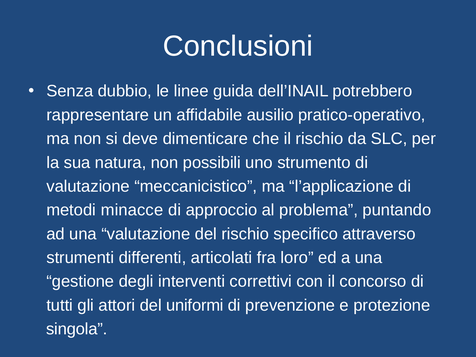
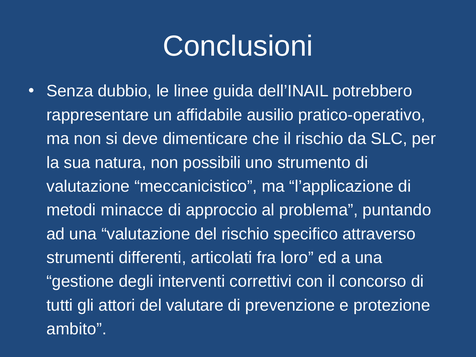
uniformi: uniformi -> valutare (195, 305)
singola: singola -> ambito (77, 329)
